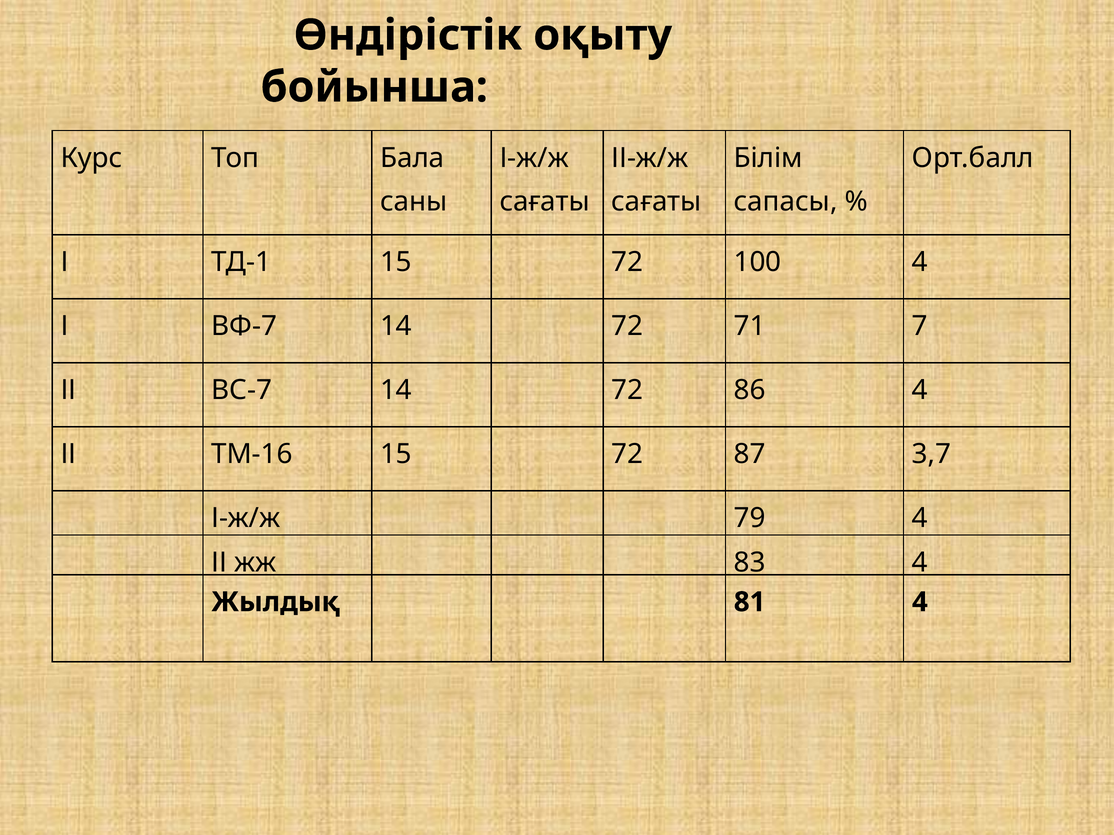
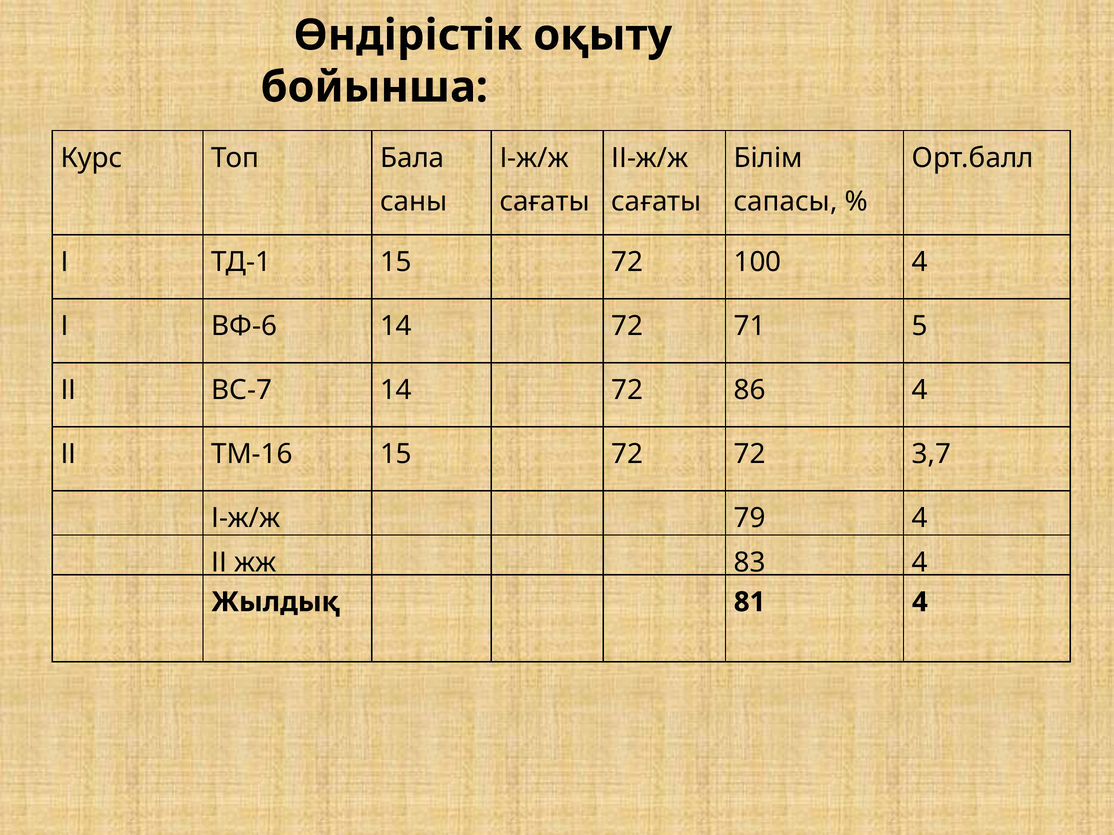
ВФ-7: ВФ-7 -> ВФ-6 (244, 326)
7: 7 -> 5 (920, 326)
72 87: 87 -> 72 (750, 454)
